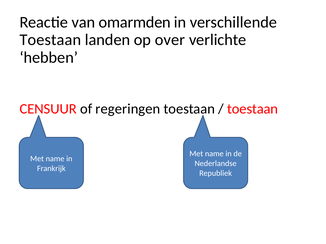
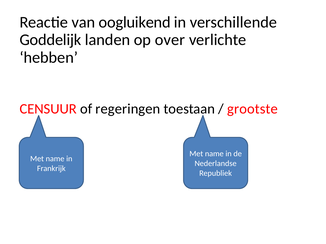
omarmden: omarmden -> oogluikend (135, 22)
Toestaan: Toestaan -> Goddelijk (50, 40)
toestaan: toestaan -> grootste (252, 109)
